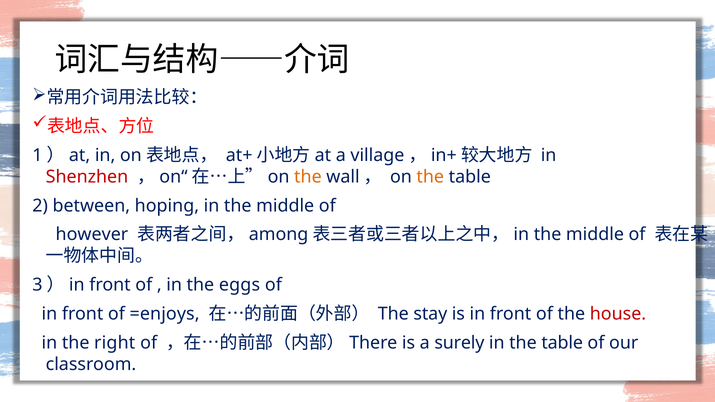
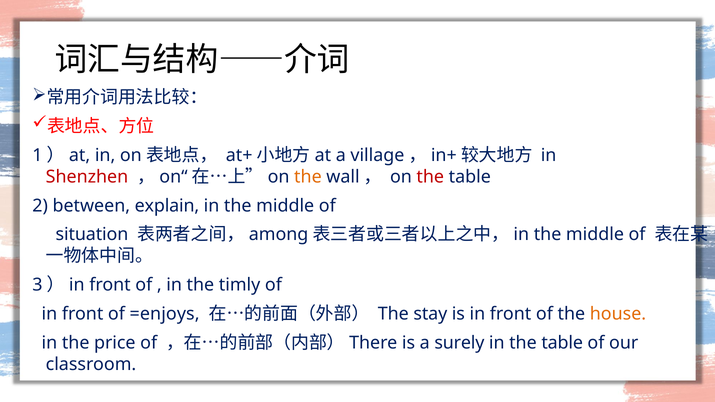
the colour: orange -> red (430, 177)
hoping: hoping -> explain (167, 206)
however: however -> situation (92, 235)
eggs: eggs -> timly (240, 285)
house colour: red -> orange (618, 314)
right: right -> price (115, 343)
